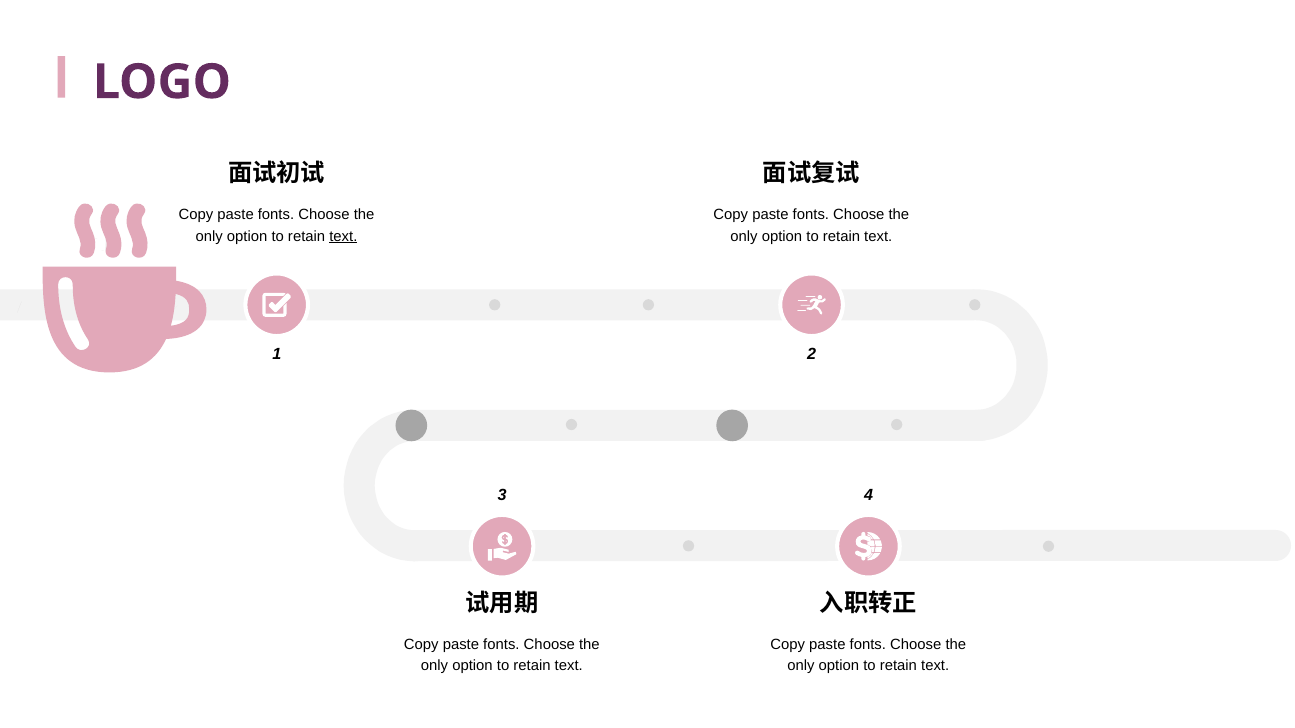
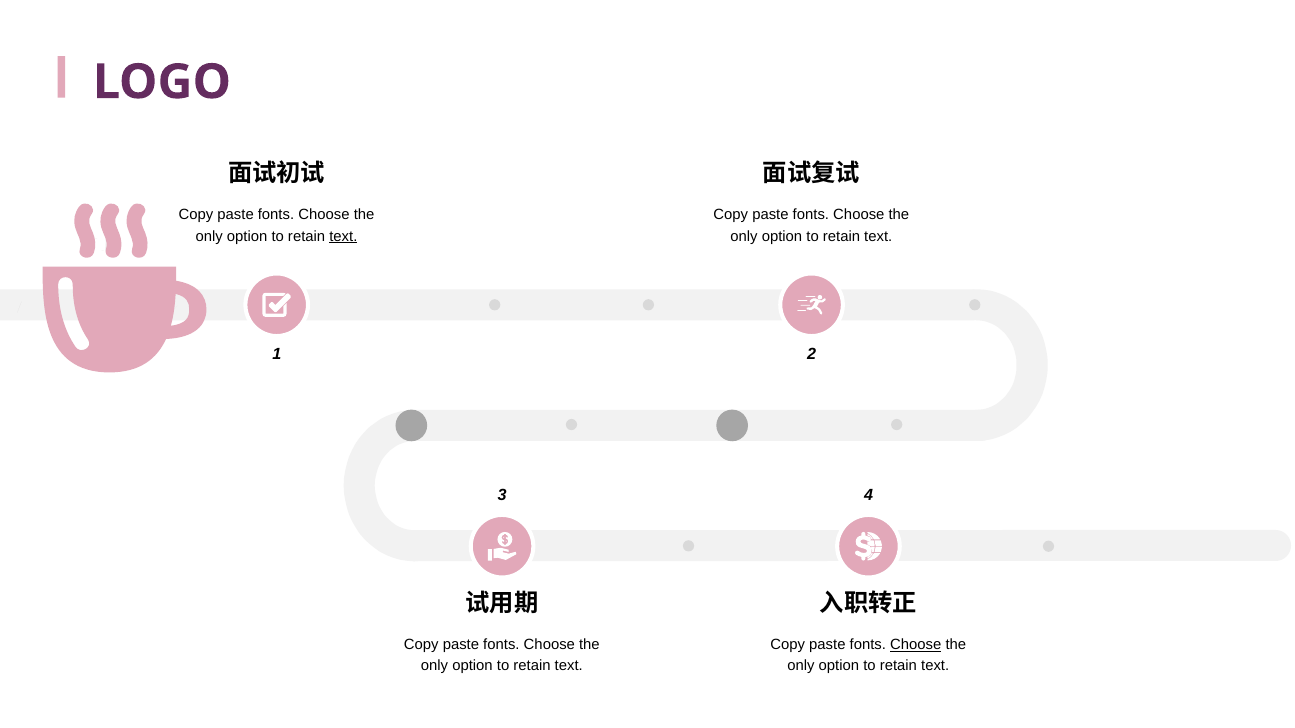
Choose underline: none -> present (916, 645)
